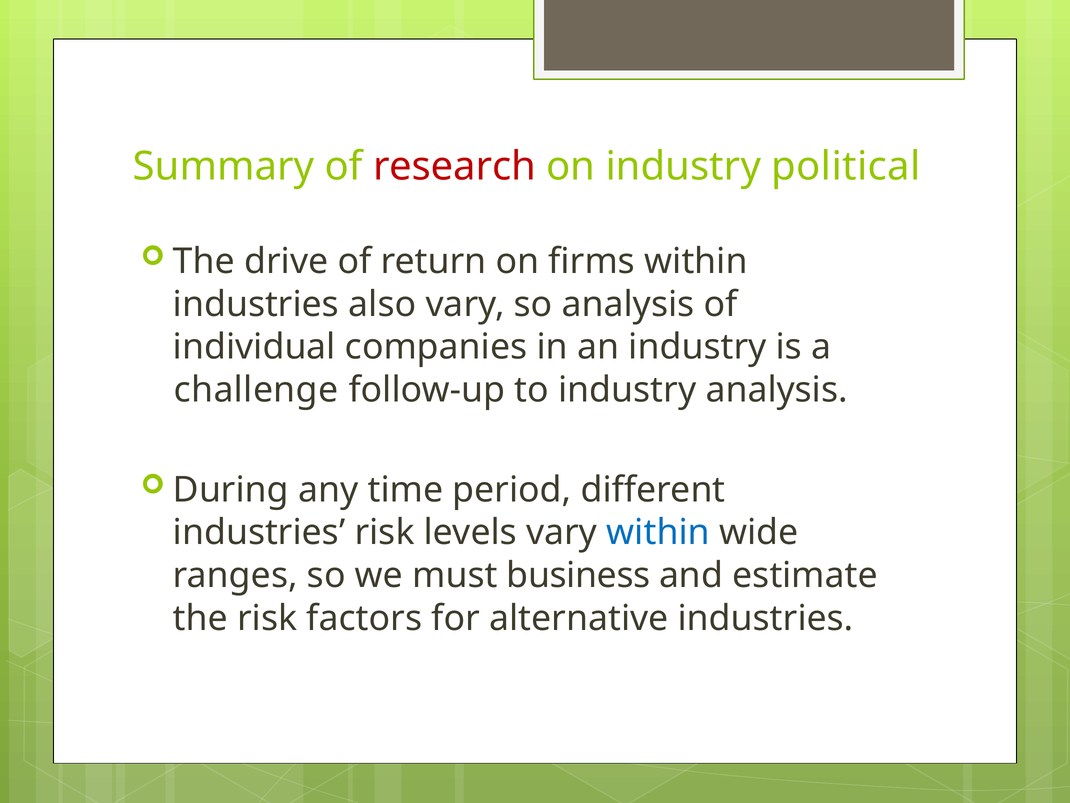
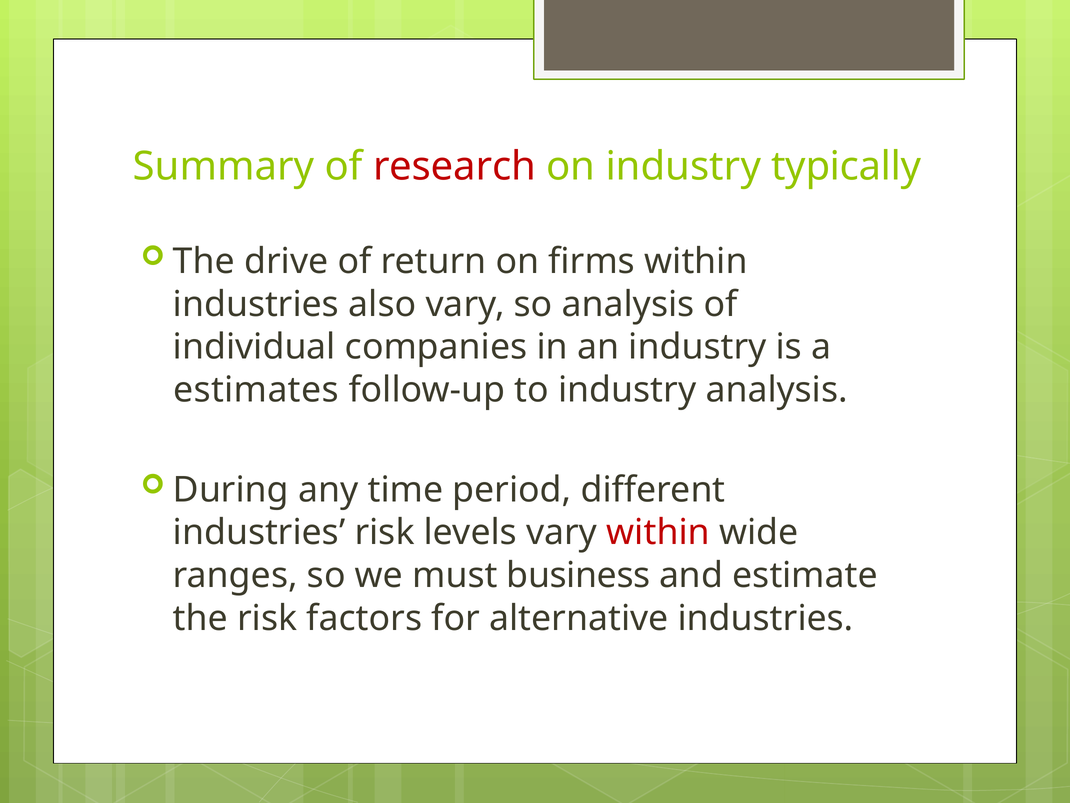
political: political -> typically (846, 166)
challenge: challenge -> estimates (256, 390)
within colour: blue -> red (658, 532)
